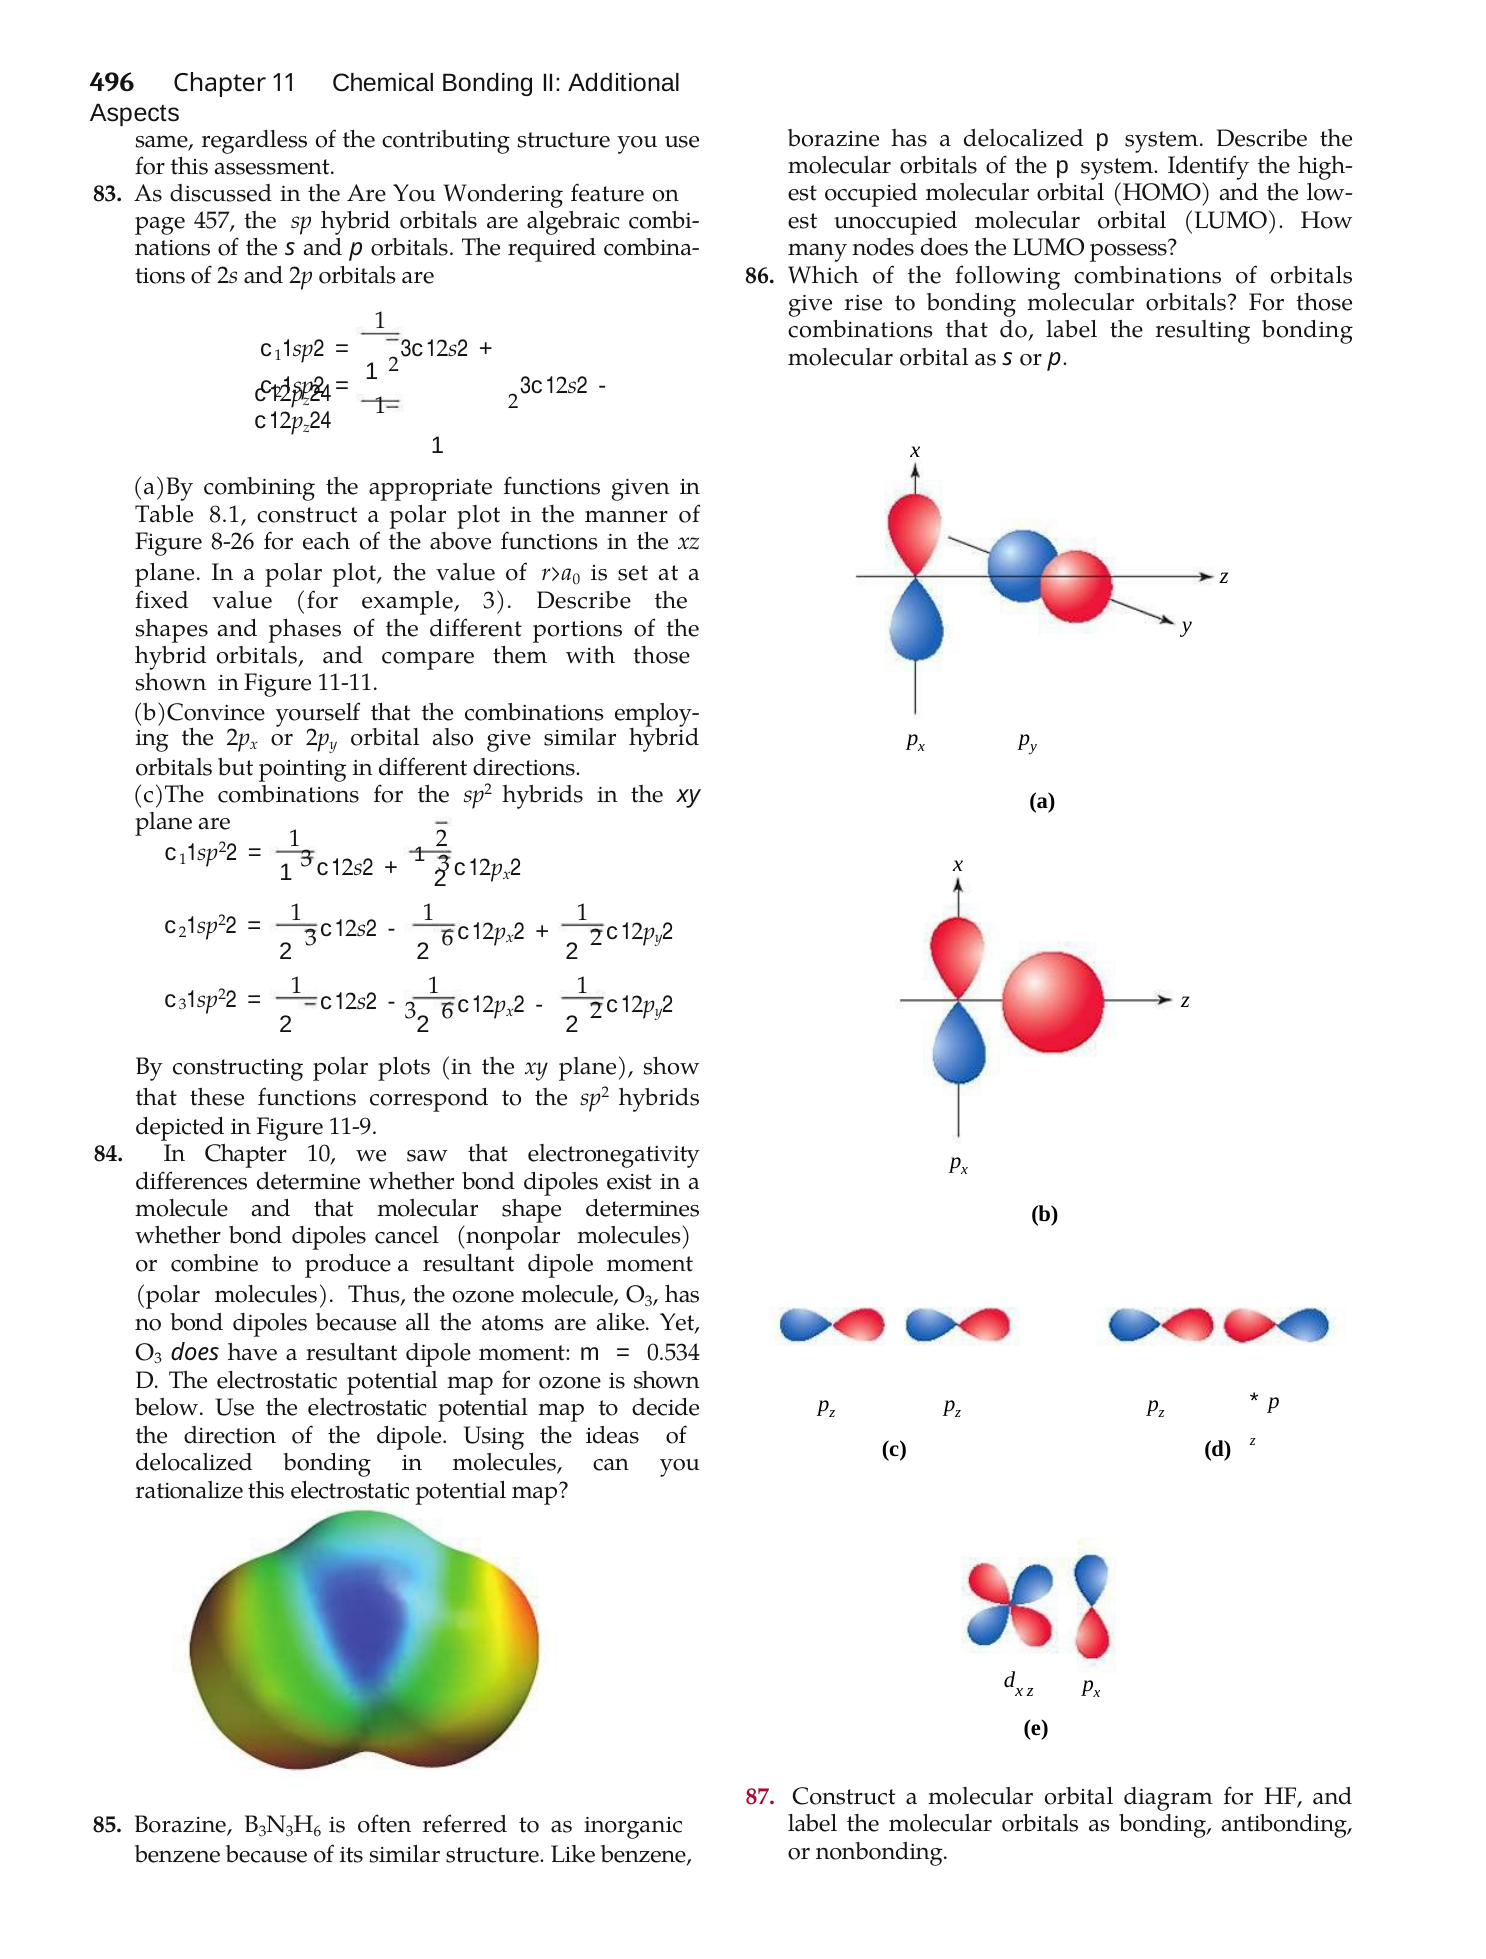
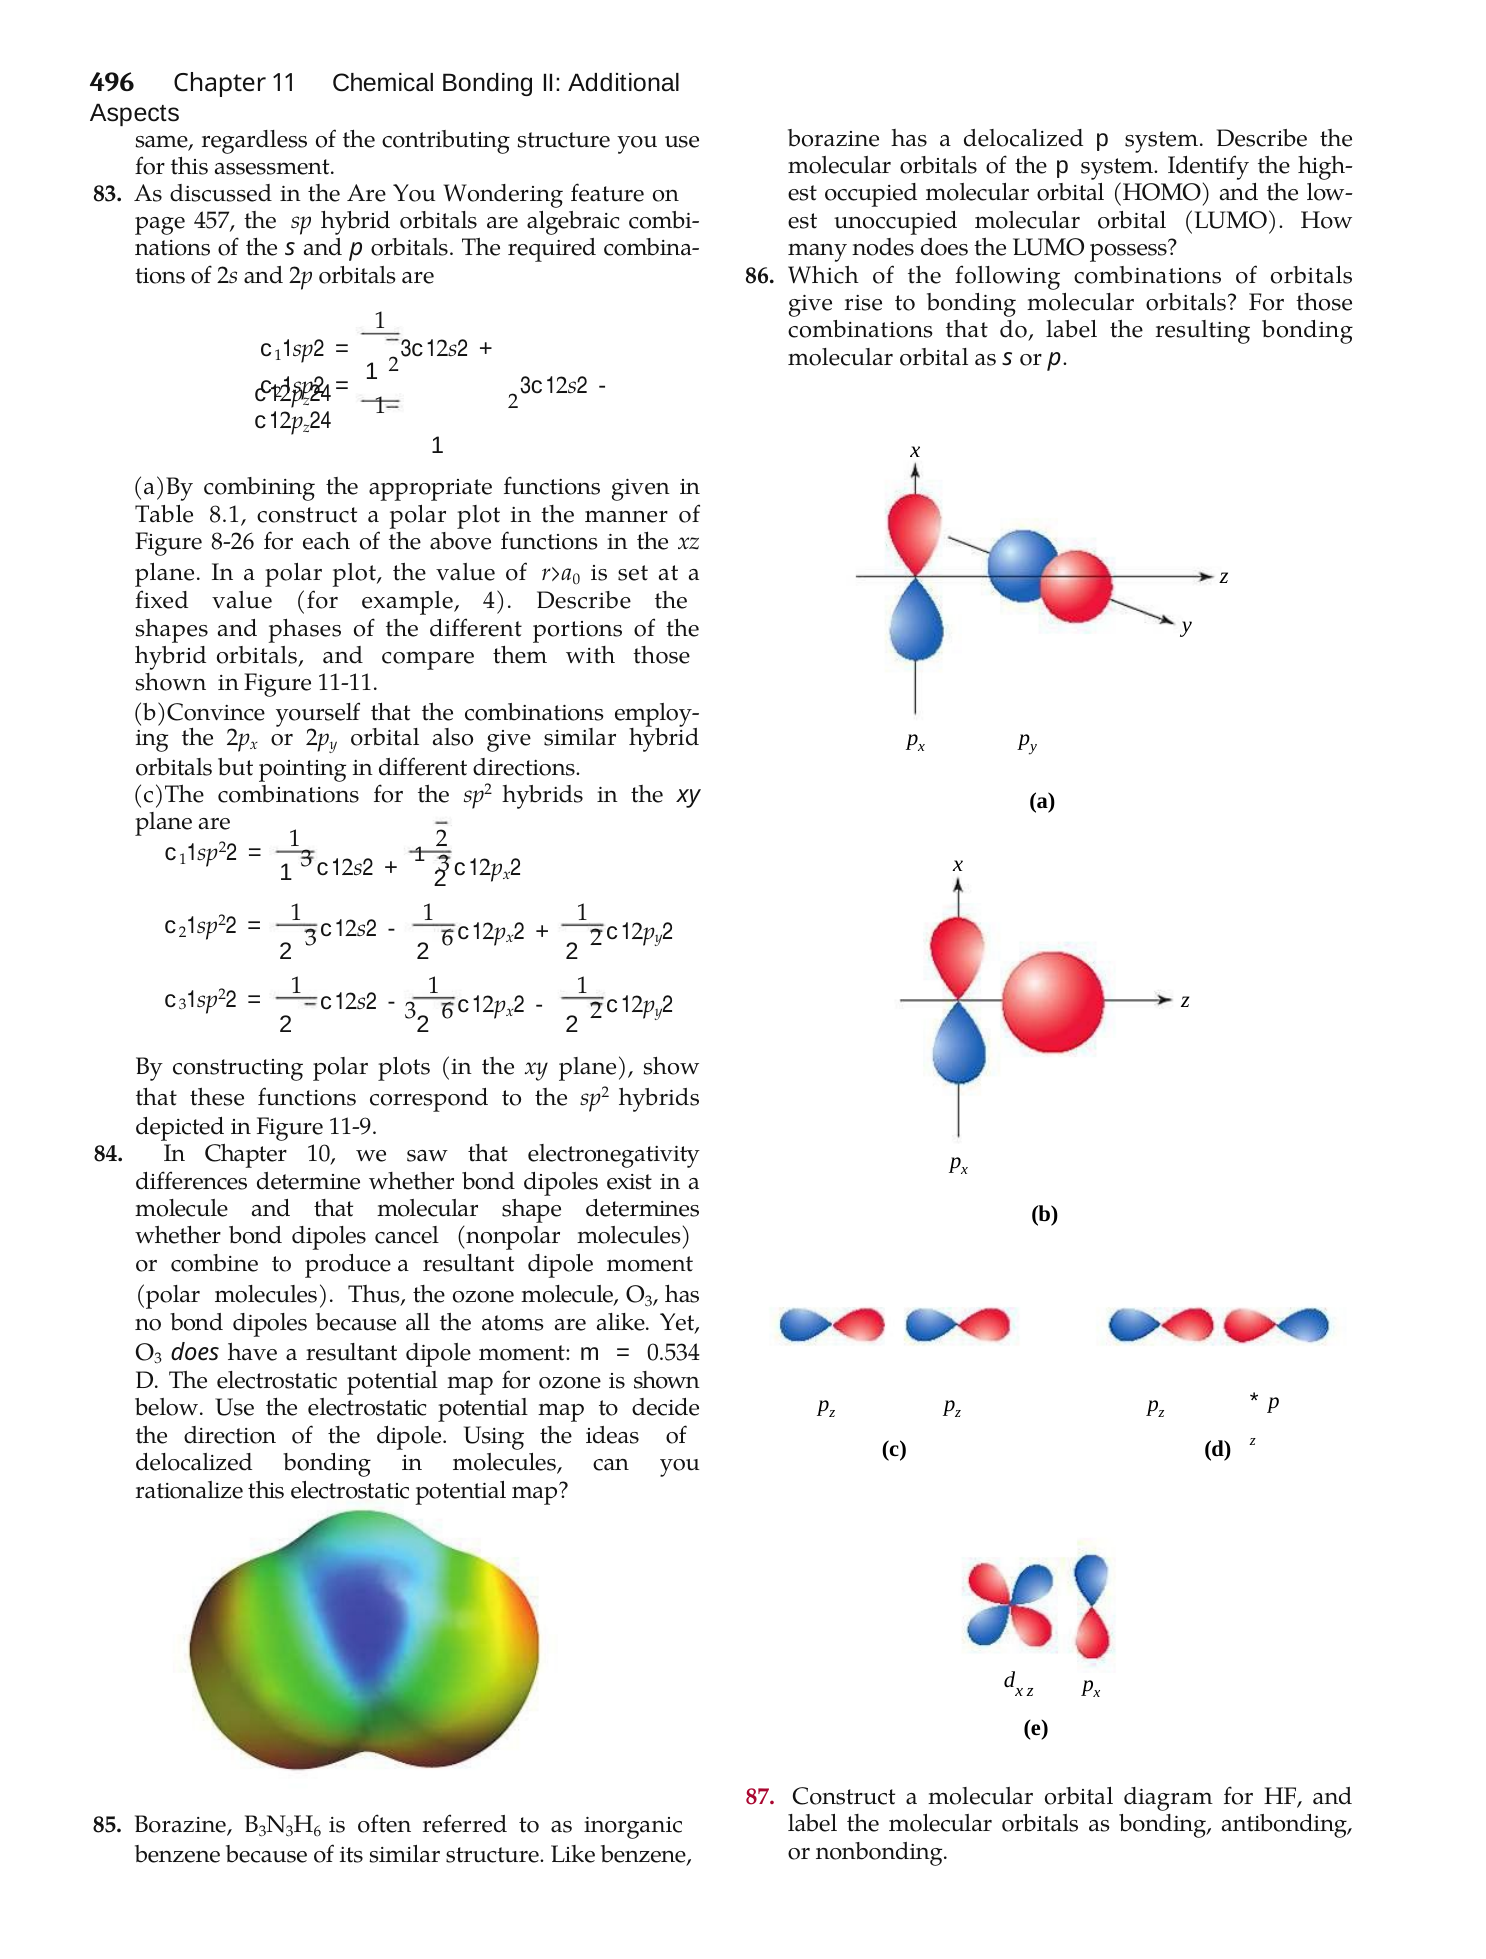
example 3: 3 -> 4 (498, 601)
